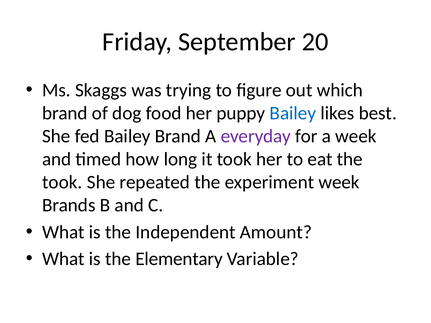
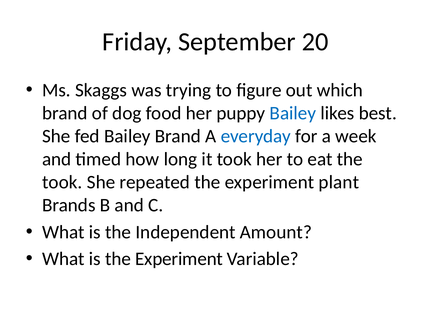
everyday colour: purple -> blue (256, 136)
experiment week: week -> plant (339, 182)
is the Elementary: Elementary -> Experiment (179, 259)
